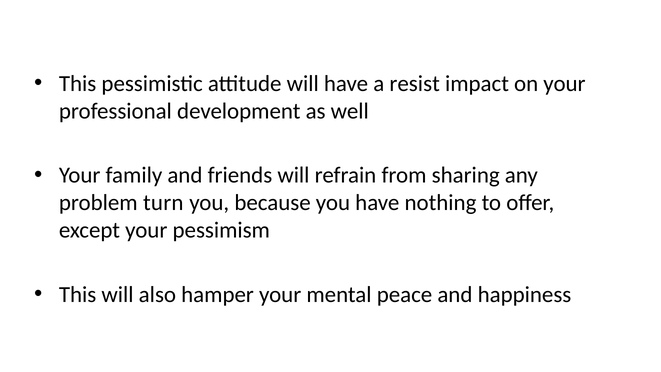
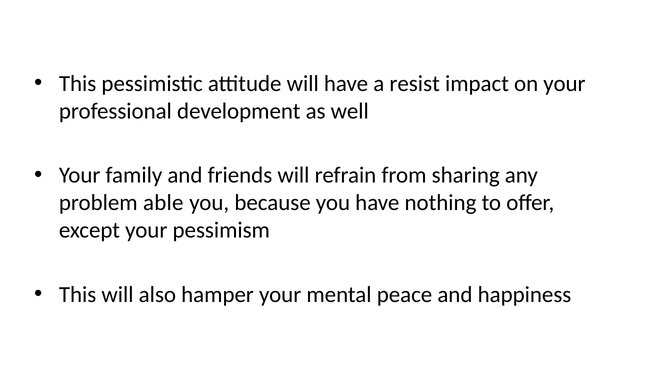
turn: turn -> able (163, 203)
